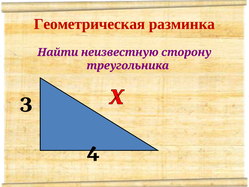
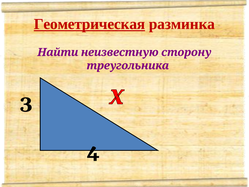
Геометрическая underline: none -> present (90, 24)
